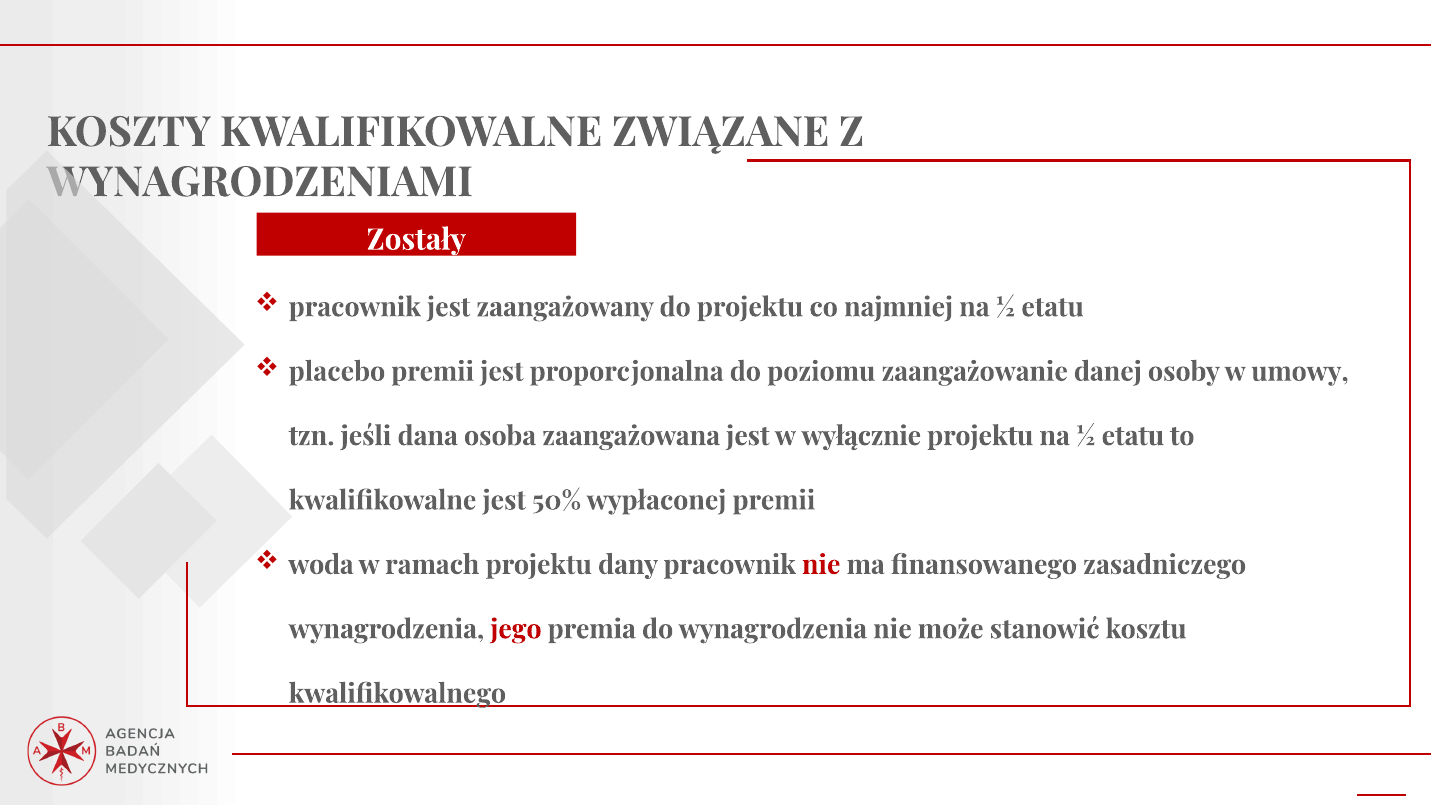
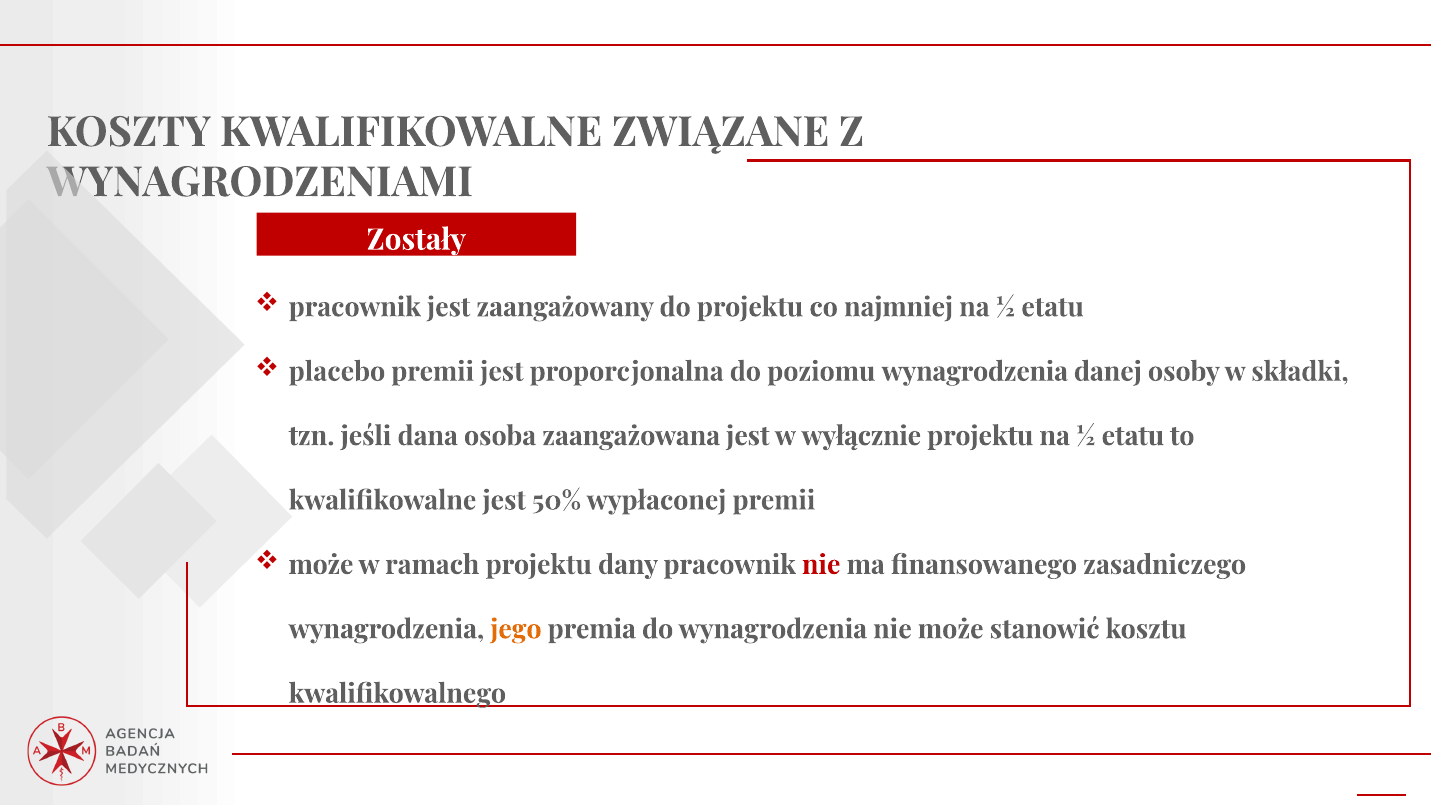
poziomu zaangażowanie: zaangażowanie -> wynagrodzenia (975, 372)
umowy: umowy -> składki (1300, 372)
woda: woda -> może (321, 565)
jego colour: red -> orange (516, 629)
